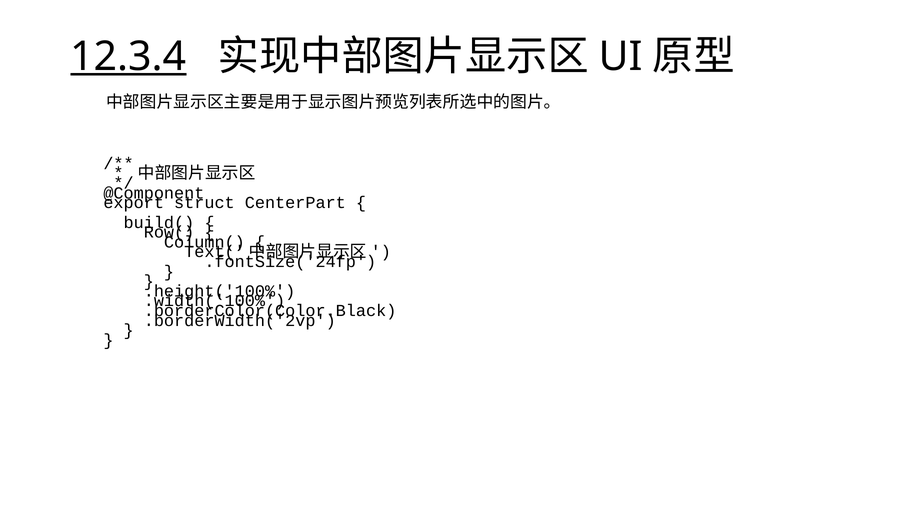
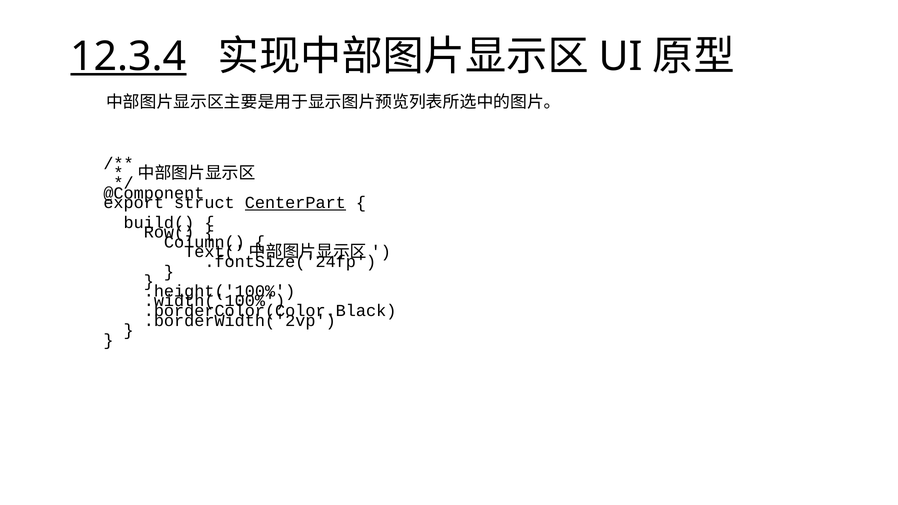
CenterPart underline: none -> present (295, 203)
